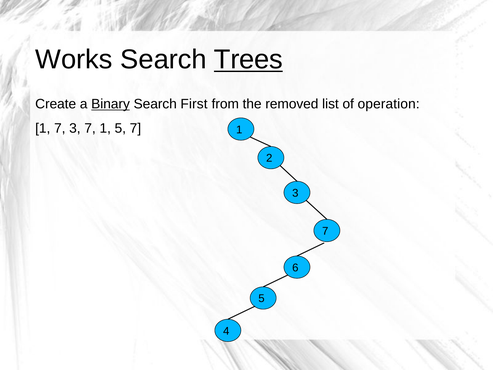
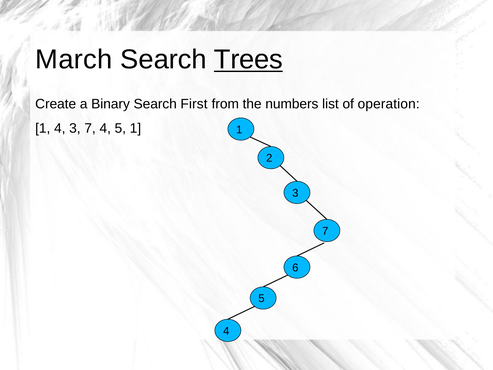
Works: Works -> March (74, 60)
Binary underline: present -> none (111, 104)
removed: removed -> numbers (292, 104)
1 7: 7 -> 4 (60, 128)
7 1: 1 -> 4 (105, 128)
5 7: 7 -> 1 (135, 128)
